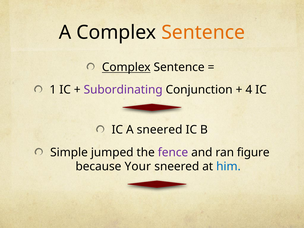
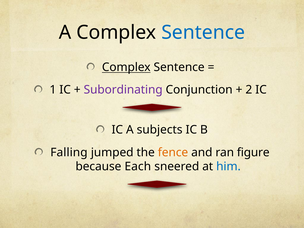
Sentence colour: orange -> blue (203, 33)
4: 4 -> 2 (249, 90)
A sneered: sneered -> subjects (160, 130)
Simple: Simple -> Falling (69, 152)
fence colour: purple -> orange (173, 152)
Your: Your -> Each (138, 167)
